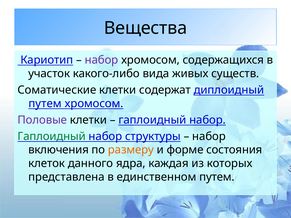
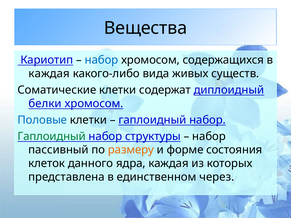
набор colour: purple -> blue (102, 60)
участок: участок -> каждая (49, 74)
путем: путем -> белки (45, 104)
Половые colour: purple -> blue (42, 120)
включения: включения -> пассивный (58, 150)
единственном путем: путем -> через (217, 177)
